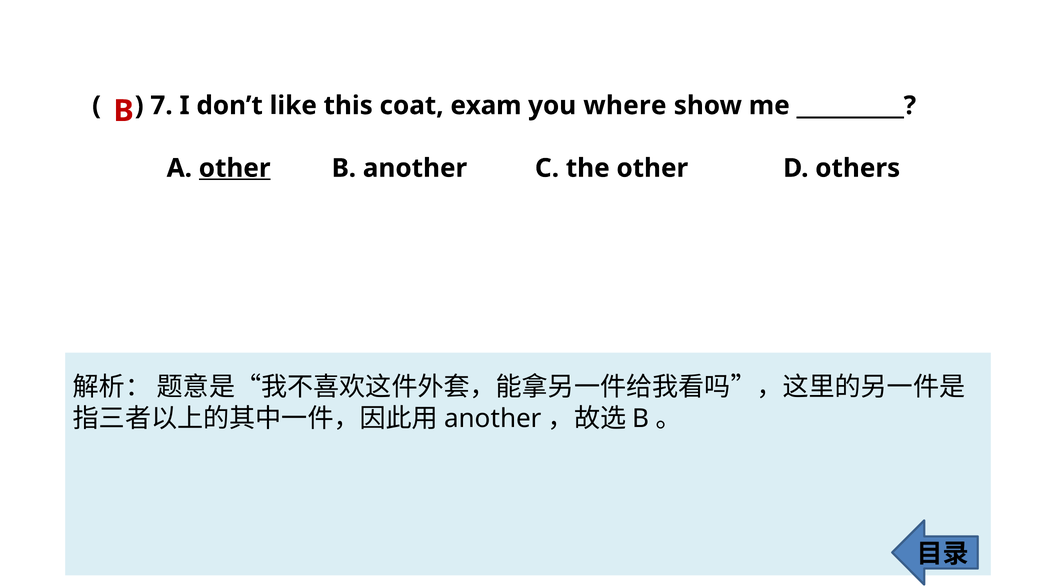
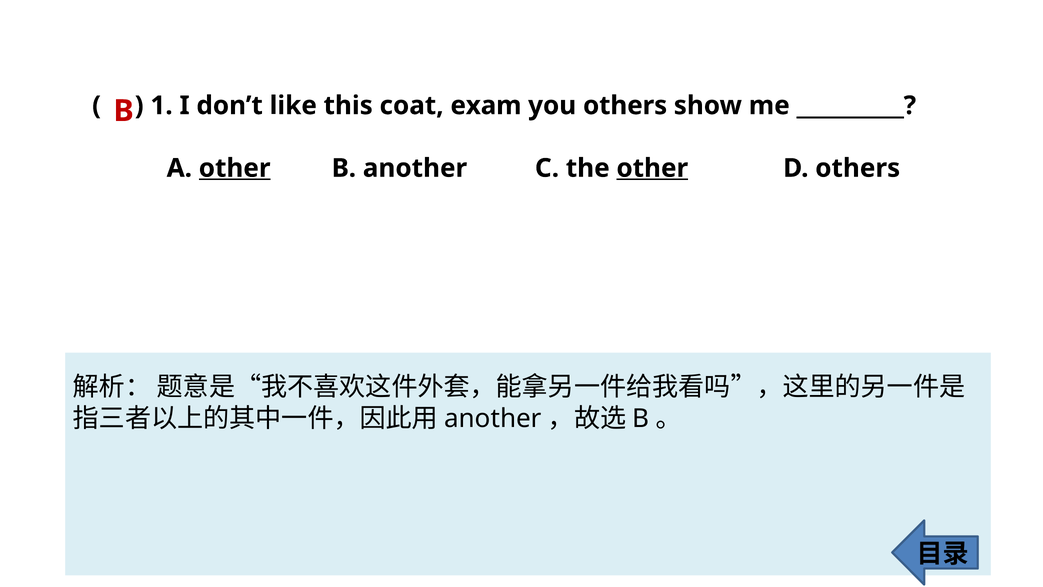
7: 7 -> 1 (162, 105)
you where: where -> others (625, 105)
other underline: none -> present (652, 168)
